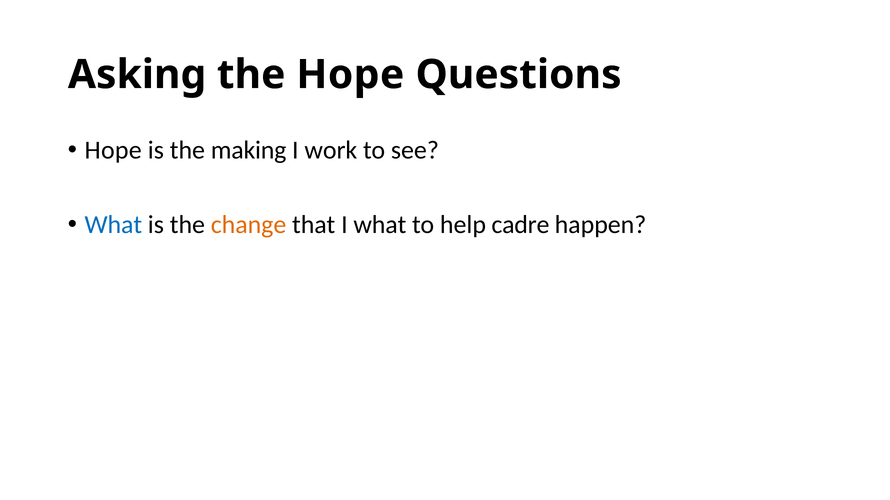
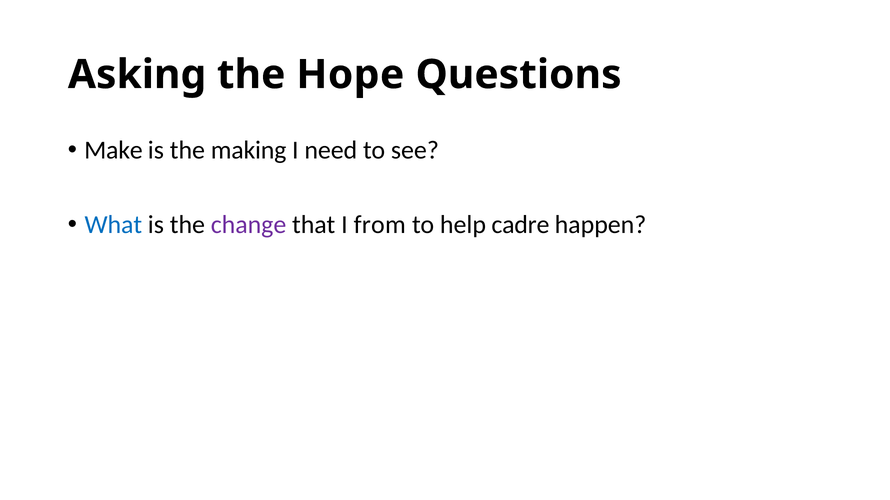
Hope: Hope -> Make (113, 150)
work: work -> need (331, 150)
change colour: orange -> purple (249, 225)
I what: what -> from (380, 225)
